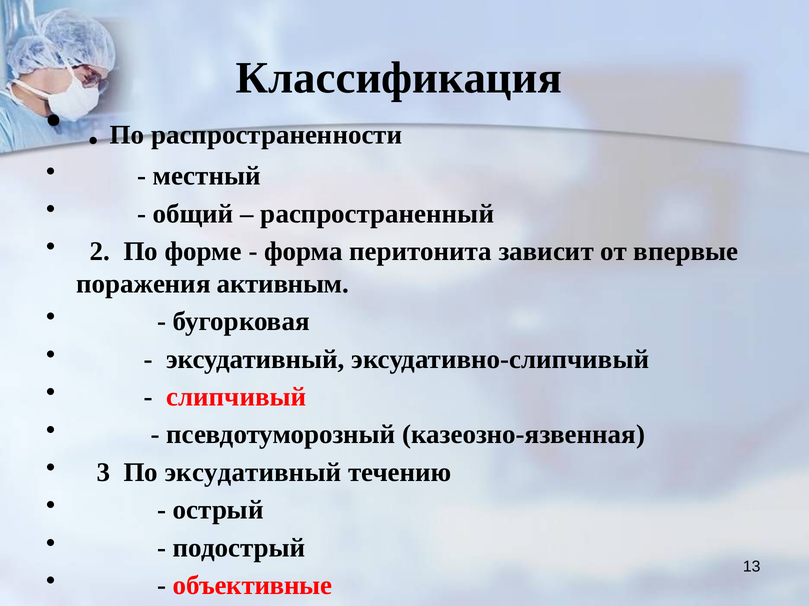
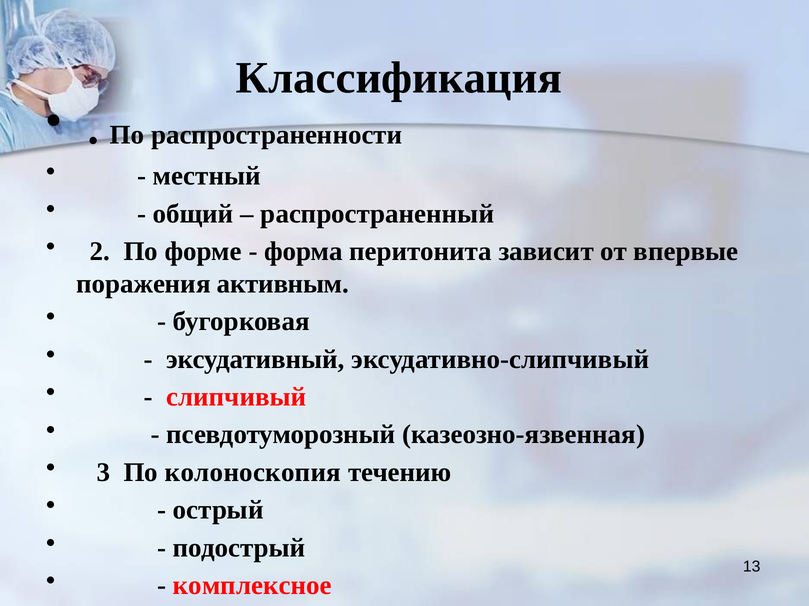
По эксудативный: эксудативный -> колоноскопия (253, 473)
объективные: объективные -> комплексное (252, 586)
